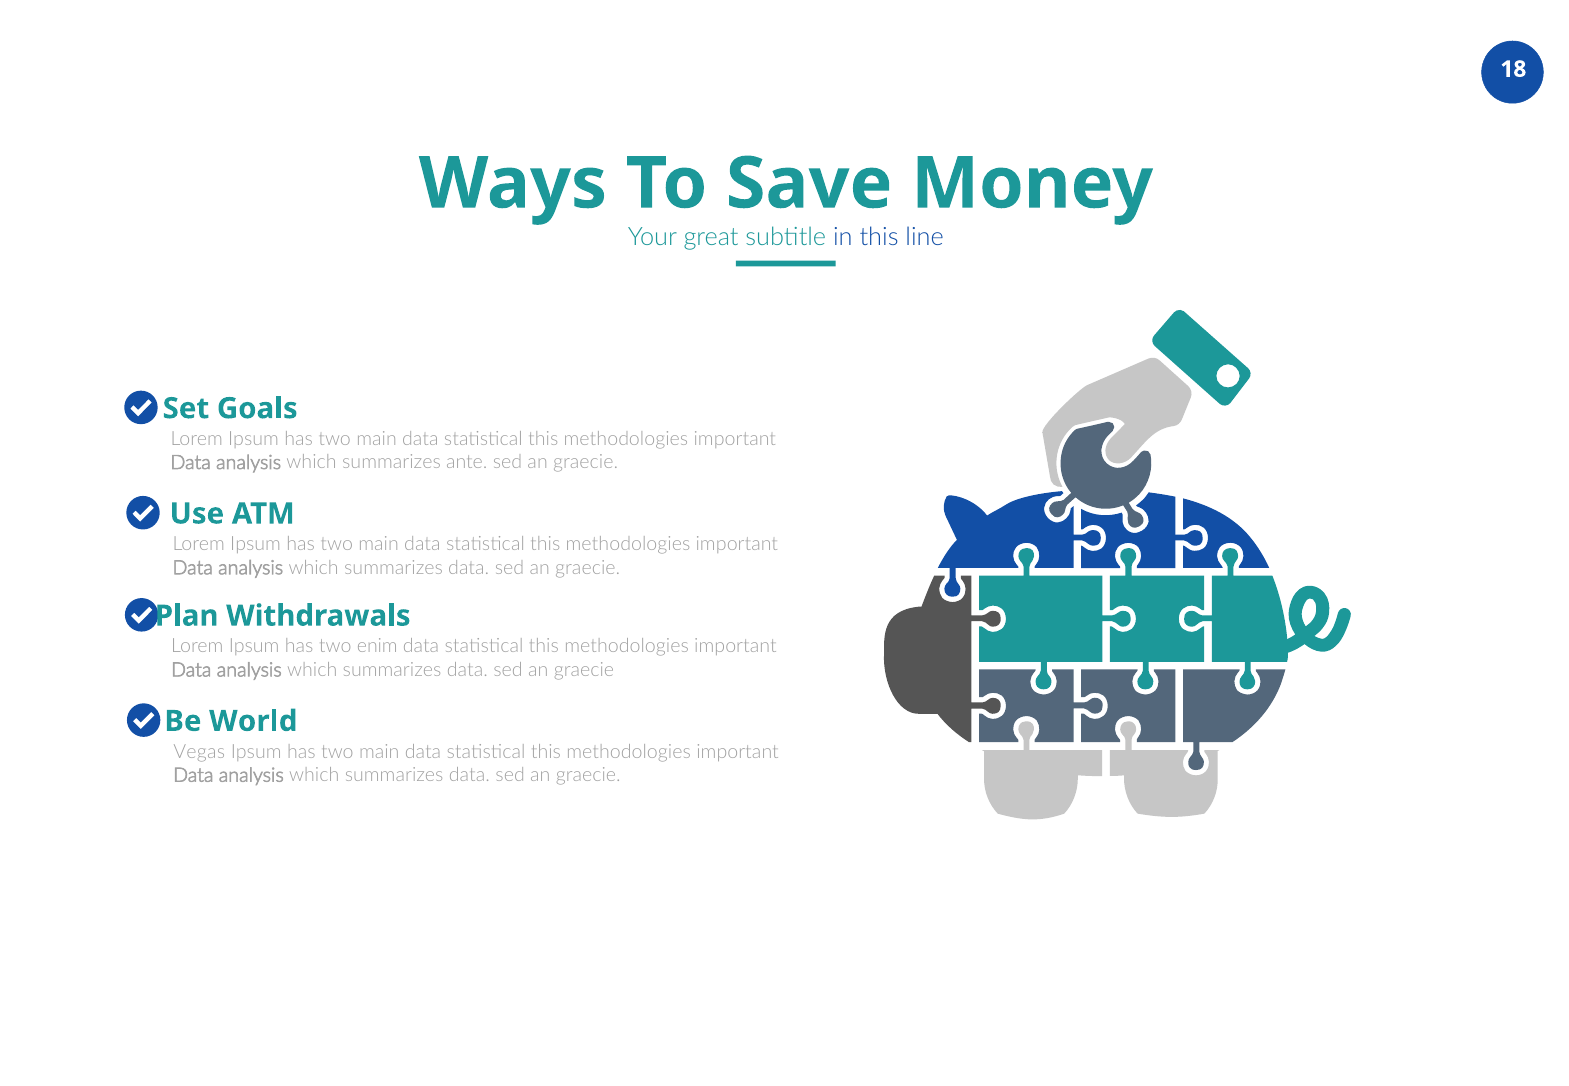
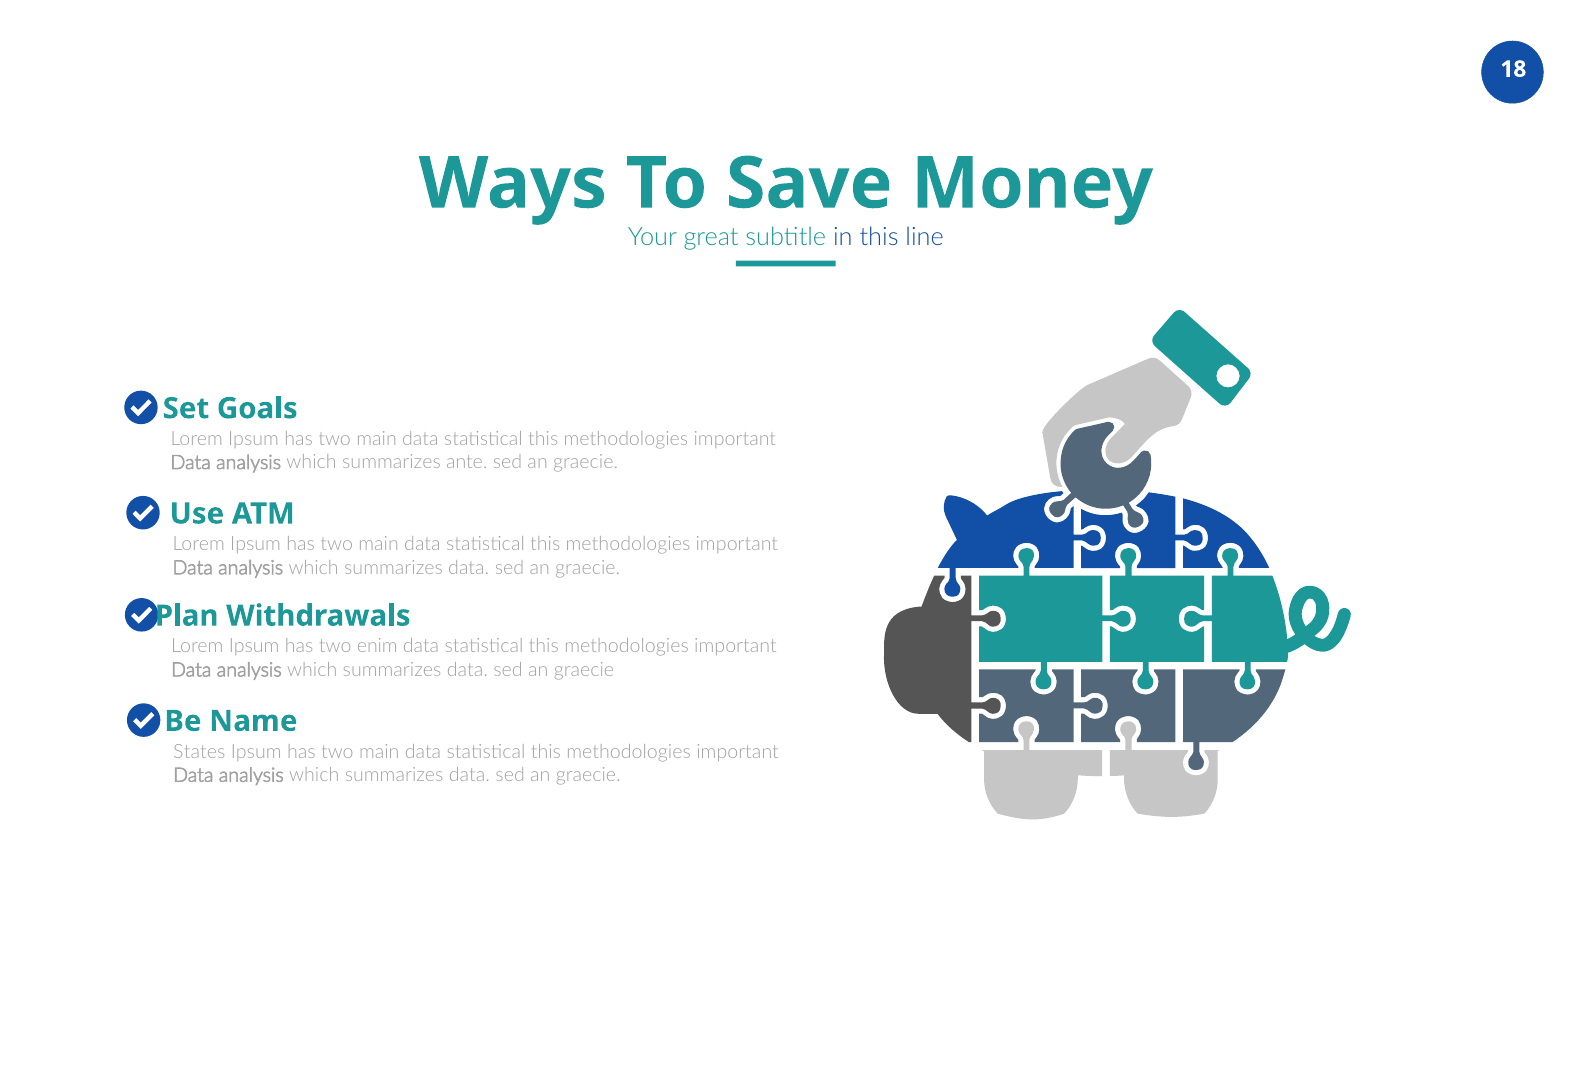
World: World -> Name (253, 721)
Vegas: Vegas -> States (199, 752)
